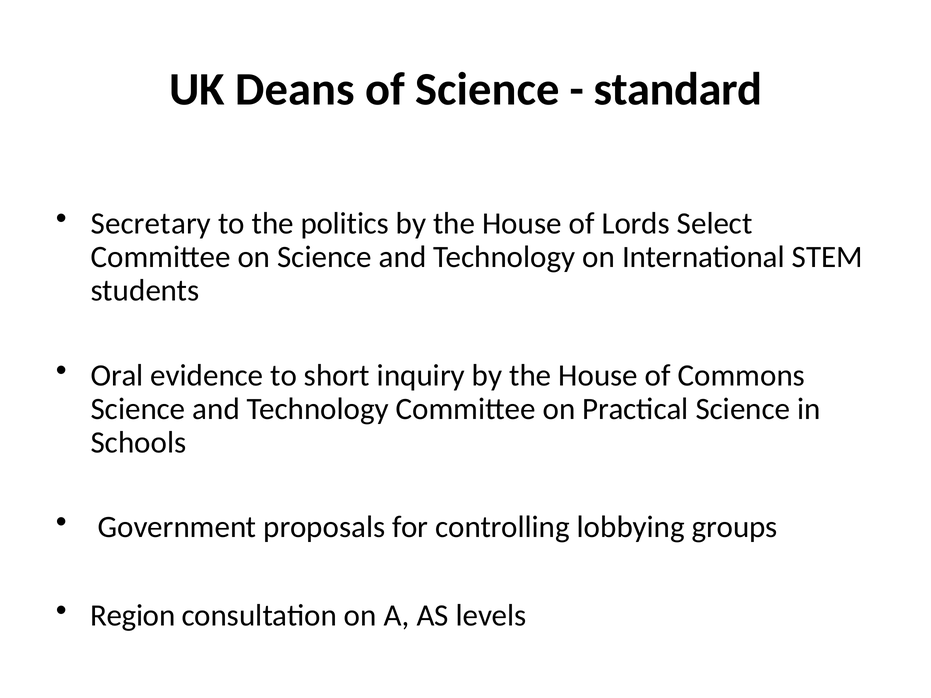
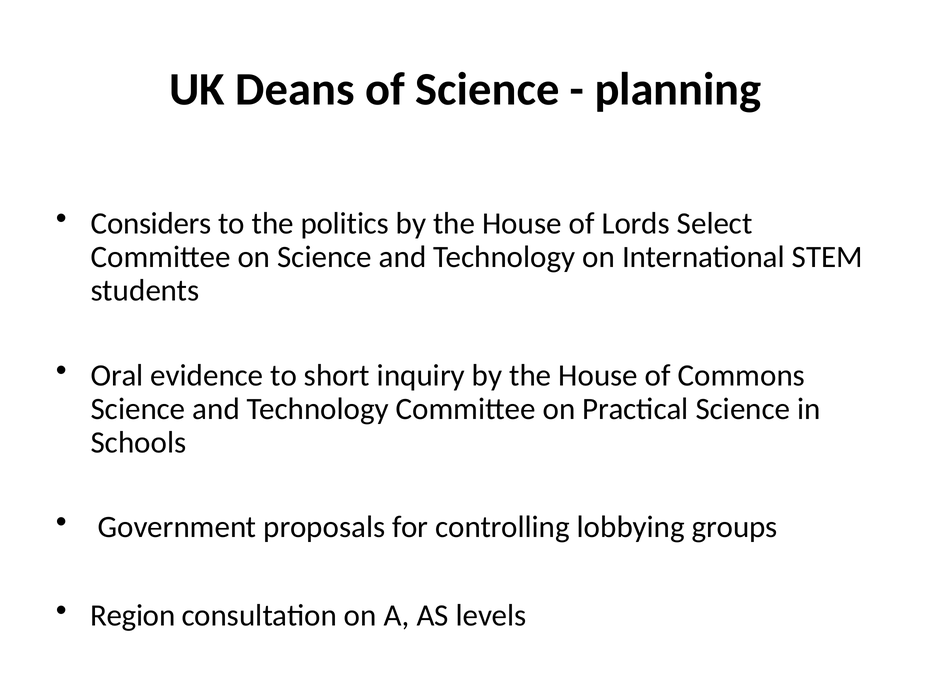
standard: standard -> planning (678, 89)
Secretary: Secretary -> Considers (151, 224)
